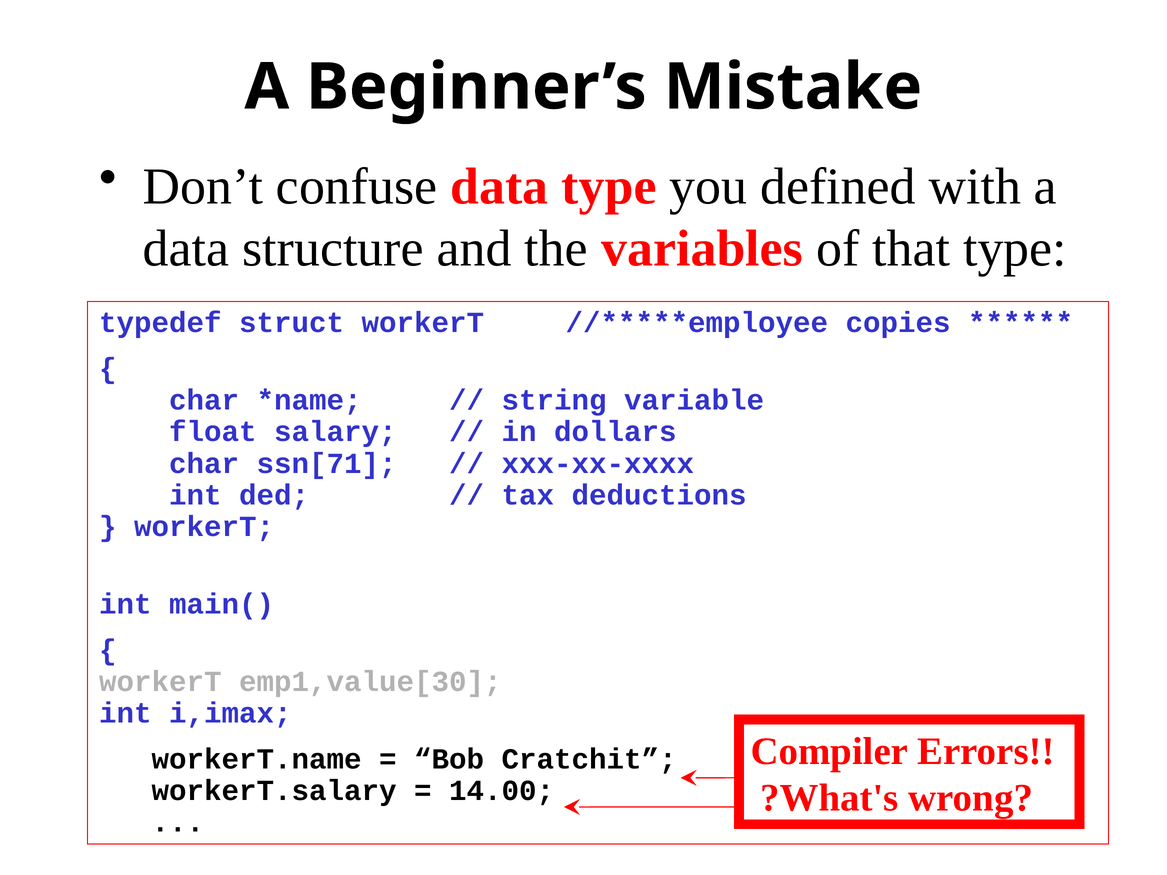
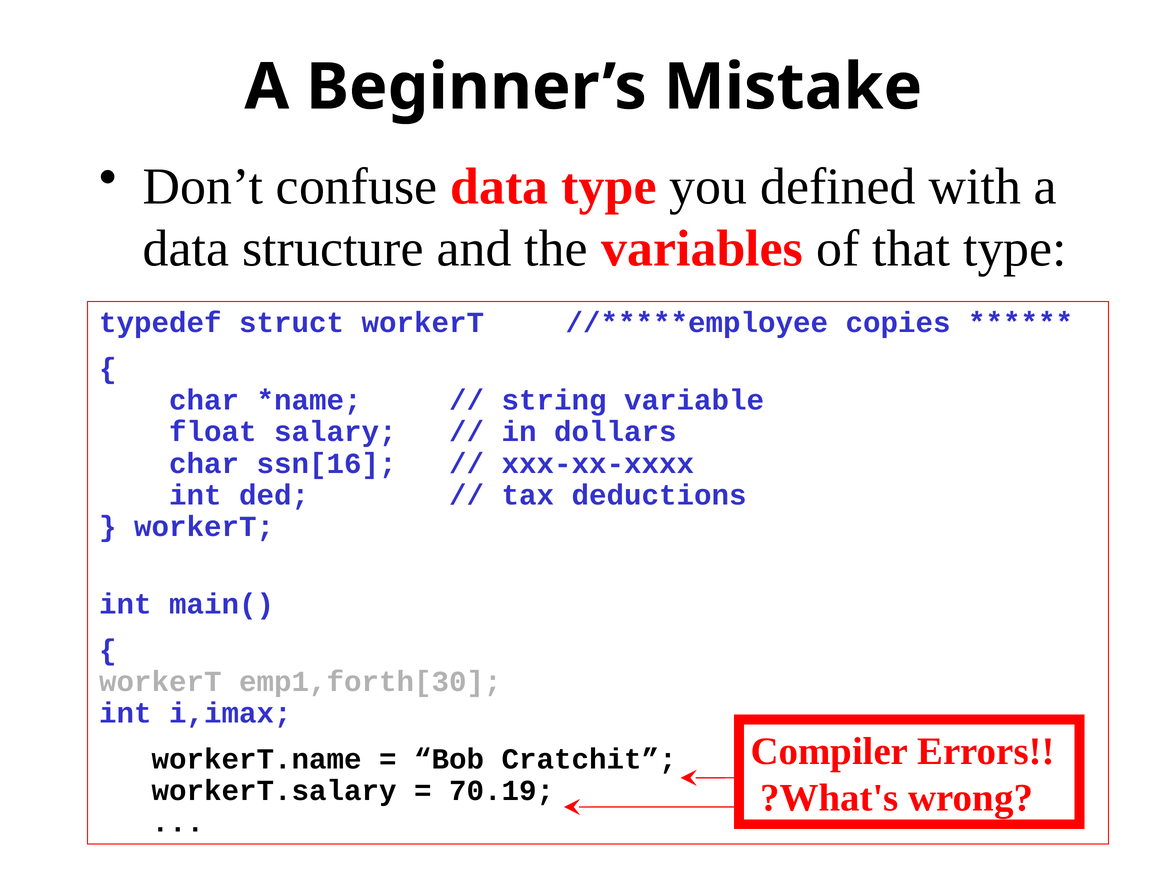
ssn[71: ssn[71 -> ssn[16 (327, 464)
emp1,value[30: emp1,value[30 -> emp1,forth[30 (370, 682)
14.00: 14.00 -> 70.19 (502, 791)
